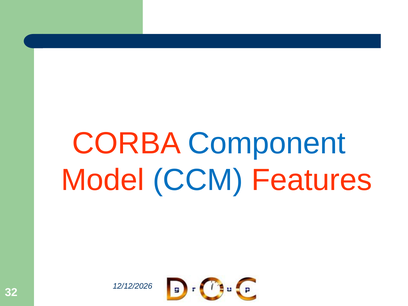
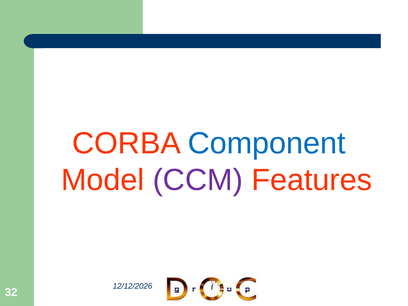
CCM colour: blue -> purple (198, 180)
